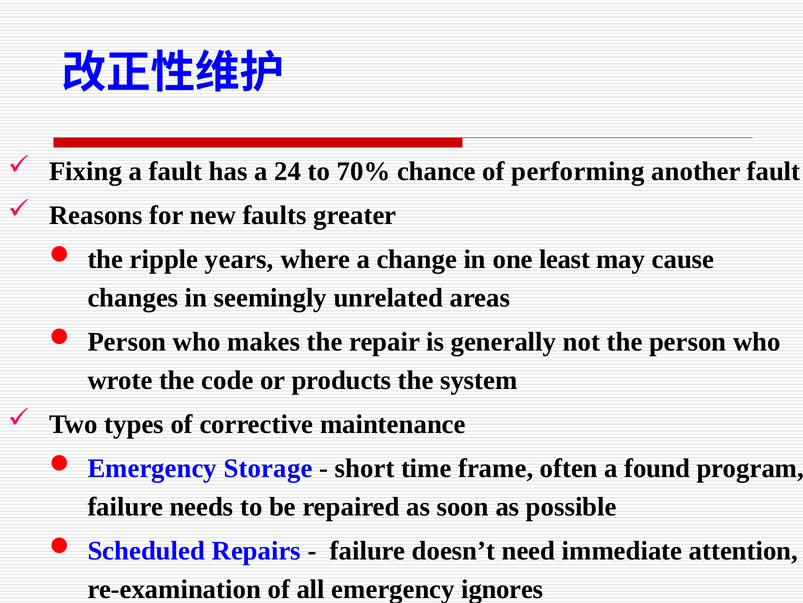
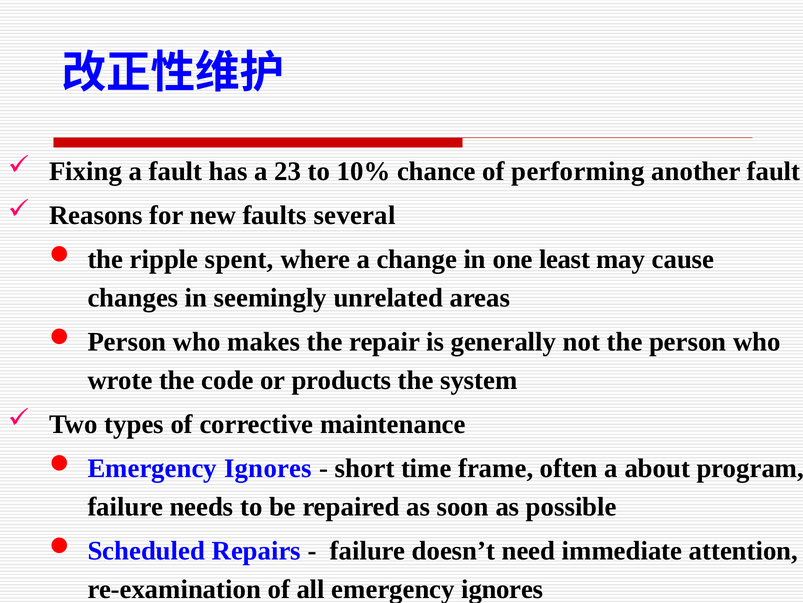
24: 24 -> 23 (288, 171)
70%: 70% -> 10% (364, 171)
greater: greater -> several (355, 215)
years: years -> spent (239, 259)
Storage: Storage -> Ignores (268, 468)
found: found -> about (657, 468)
